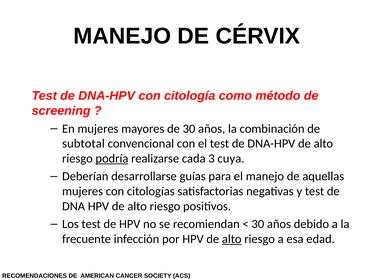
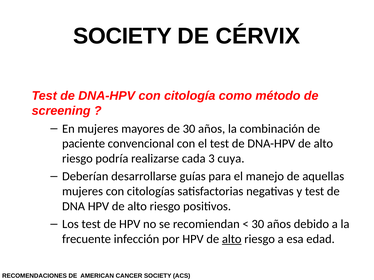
MANEJO: MANEJO -> SOCIETY (122, 36)
subtotal: subtotal -> paciente (84, 144)
podría underline: present -> none (112, 159)
